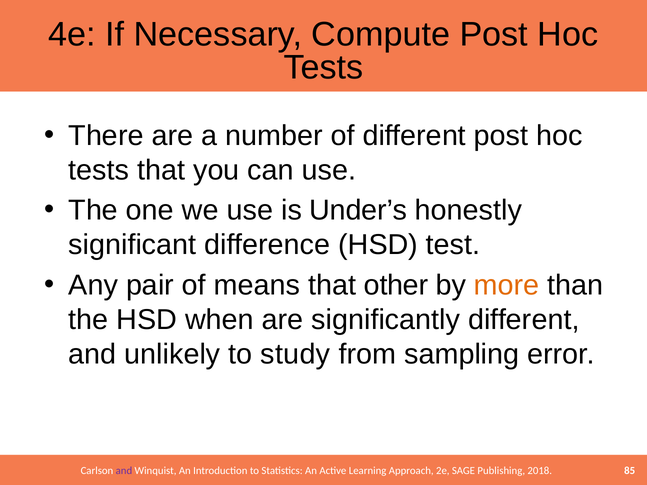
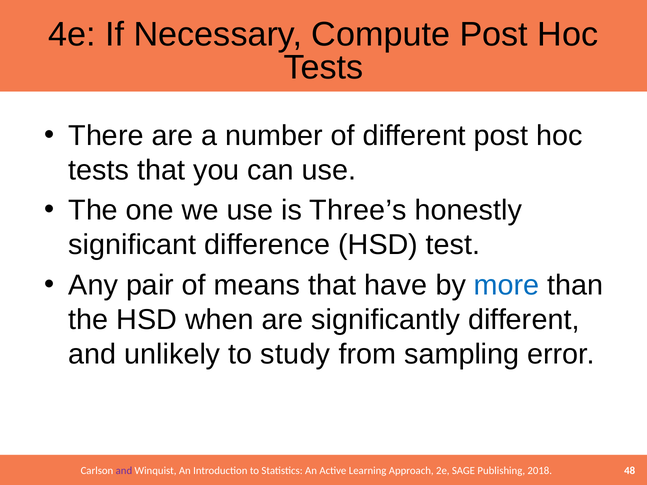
Under’s: Under’s -> Three’s (358, 211)
other: other -> have (396, 285)
more colour: orange -> blue (507, 285)
85: 85 -> 48 (630, 471)
